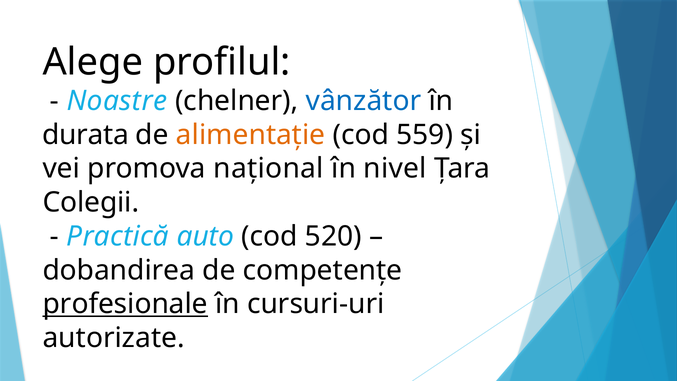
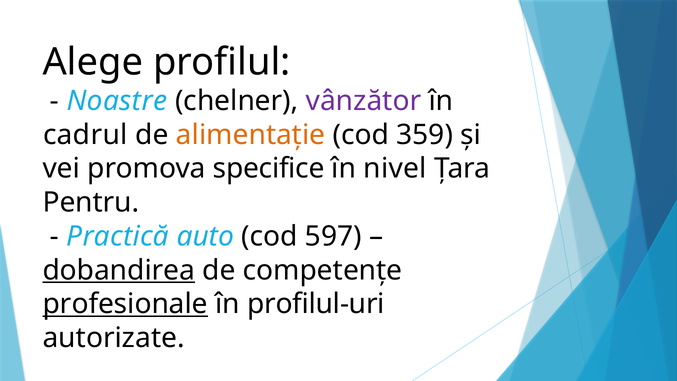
vânzător colour: blue -> purple (364, 101)
durata: durata -> cadrul (85, 135)
559: 559 -> 359 (425, 135)
național: național -> specifice (269, 169)
Colegii: Colegii -> Pentru (91, 202)
520: 520 -> 597 (333, 236)
dobandirea underline: none -> present (119, 270)
cursuri-uri: cursuri-uri -> profilul-uri (316, 304)
